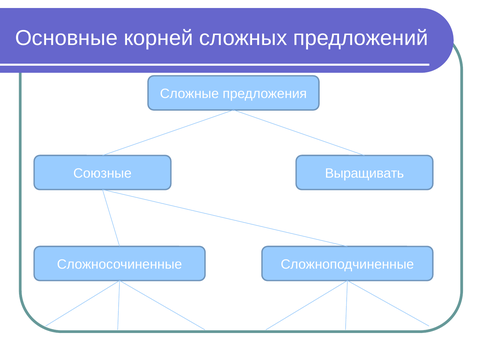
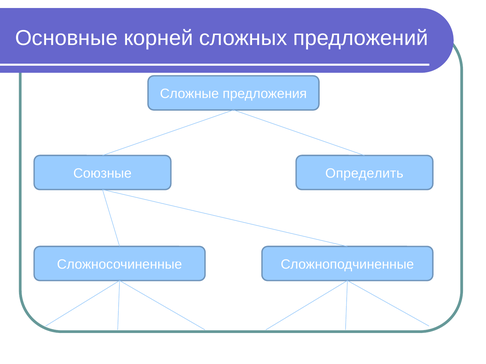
Выращивать: Выращивать -> Определить (364, 174)
